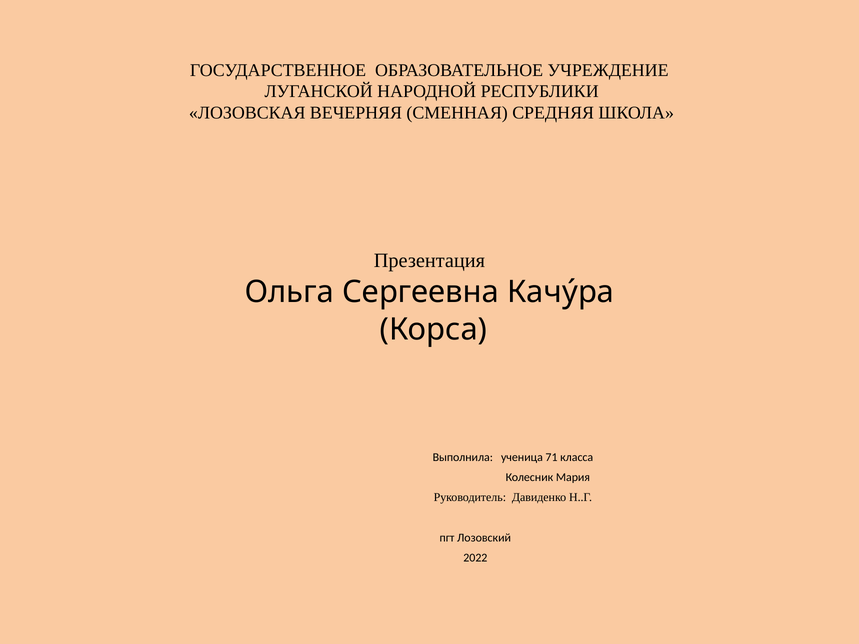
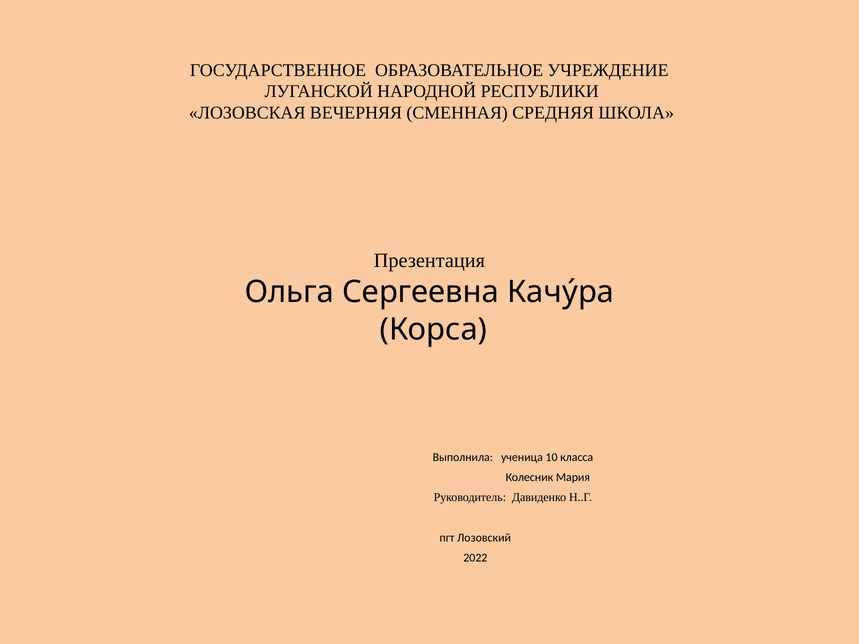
71: 71 -> 10 (552, 458)
